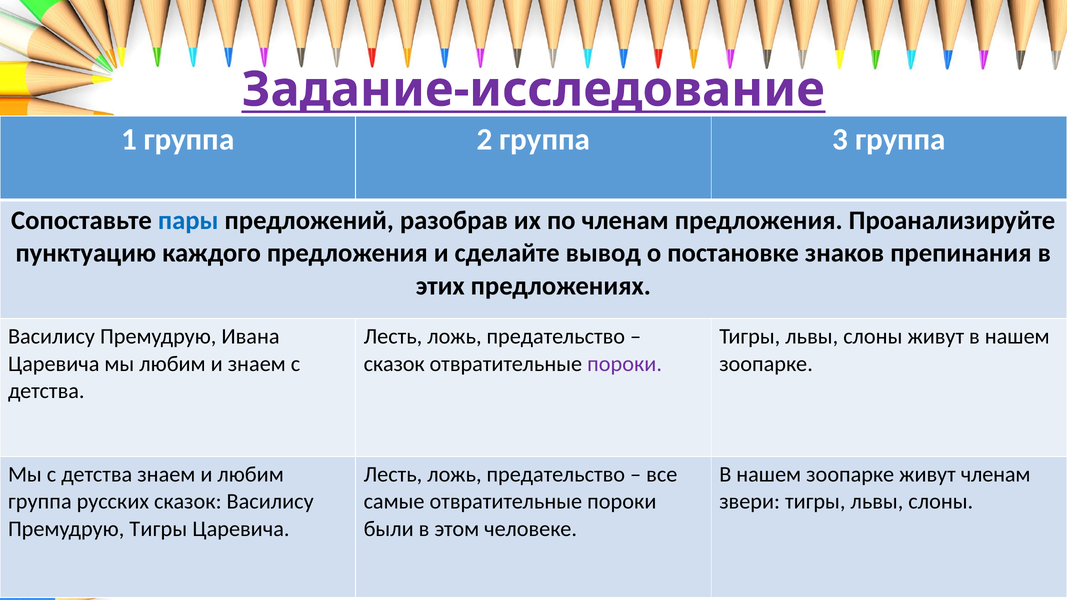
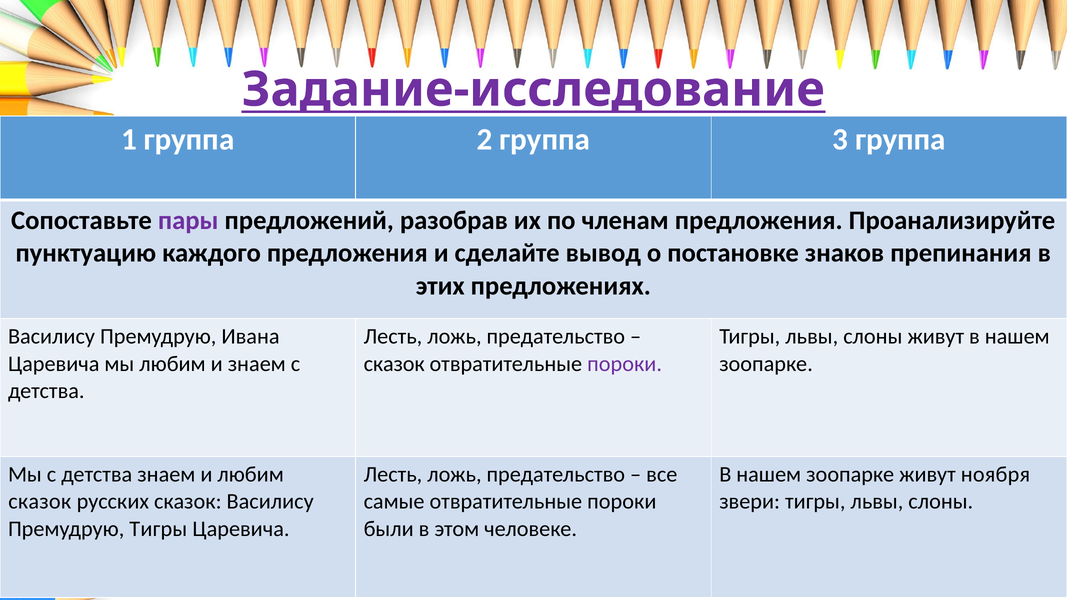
пары colour: blue -> purple (188, 221)
живут членам: членам -> ноября (995, 474)
группа: группа -> сказок (40, 502)
